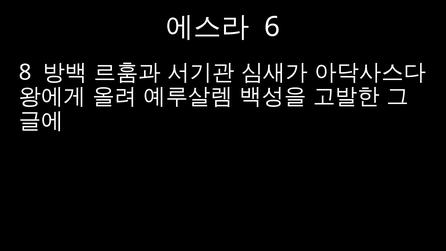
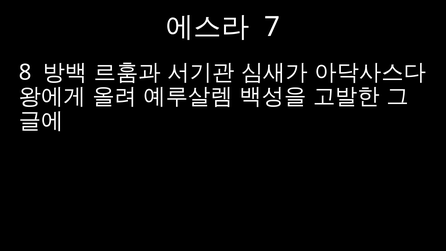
6: 6 -> 7 (272, 27)
